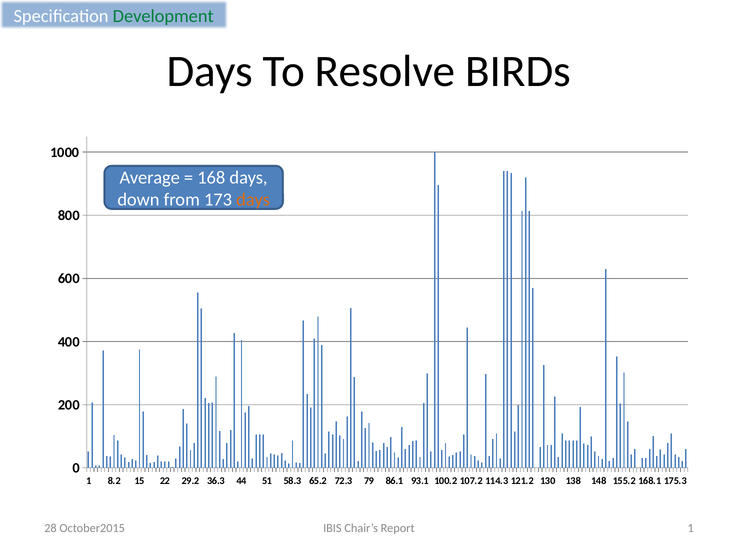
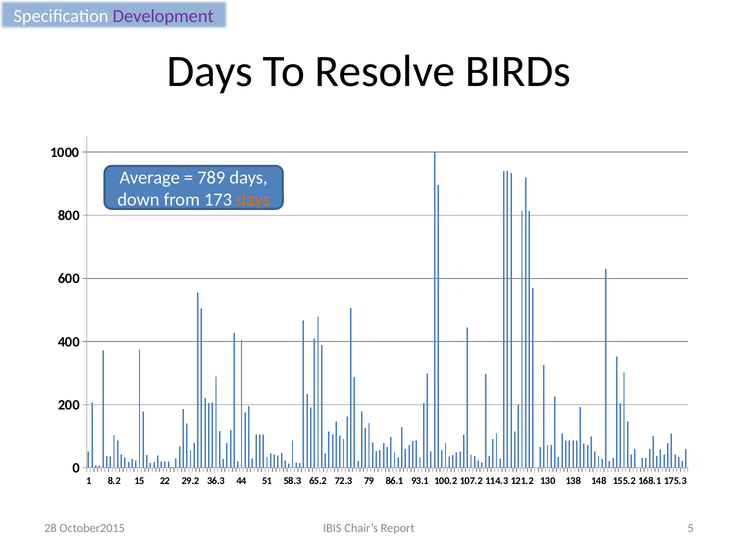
Development colour: green -> purple (163, 16)
168: 168 -> 789 (211, 178)
Report 1: 1 -> 5 (691, 528)
